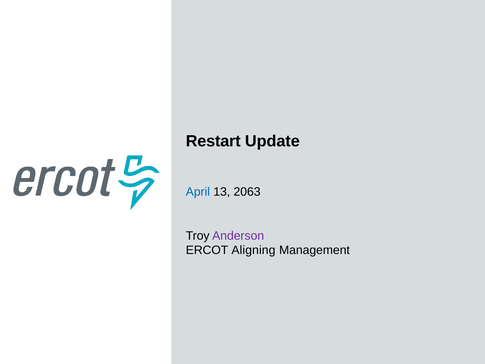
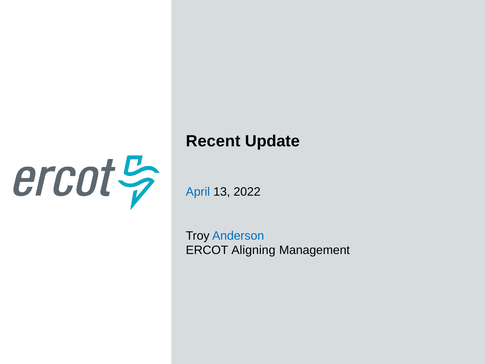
Restart: Restart -> Recent (213, 141)
2063: 2063 -> 2022 (247, 192)
Anderson colour: purple -> blue (238, 236)
